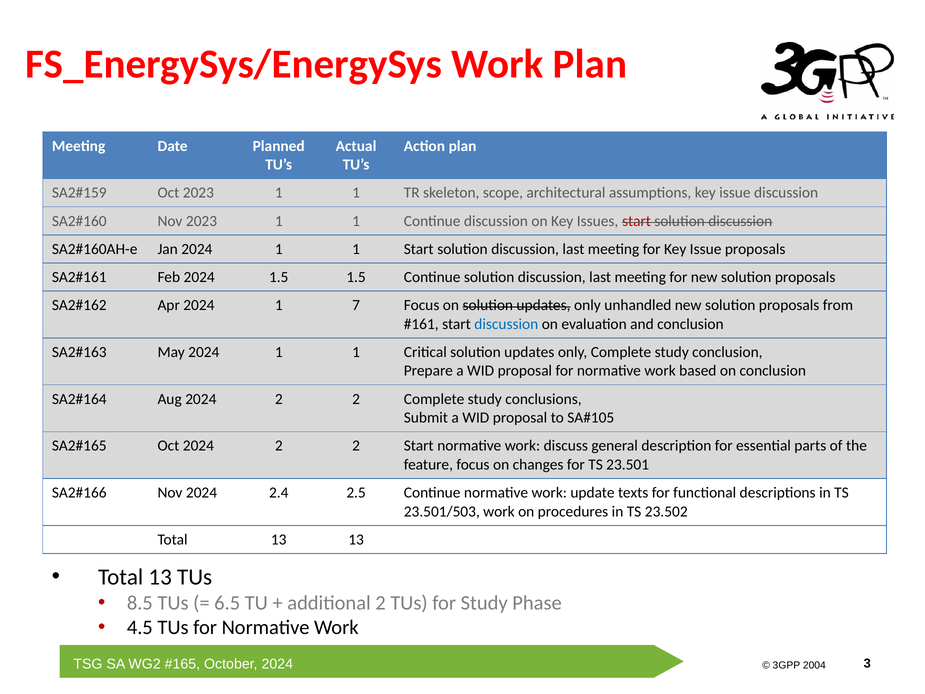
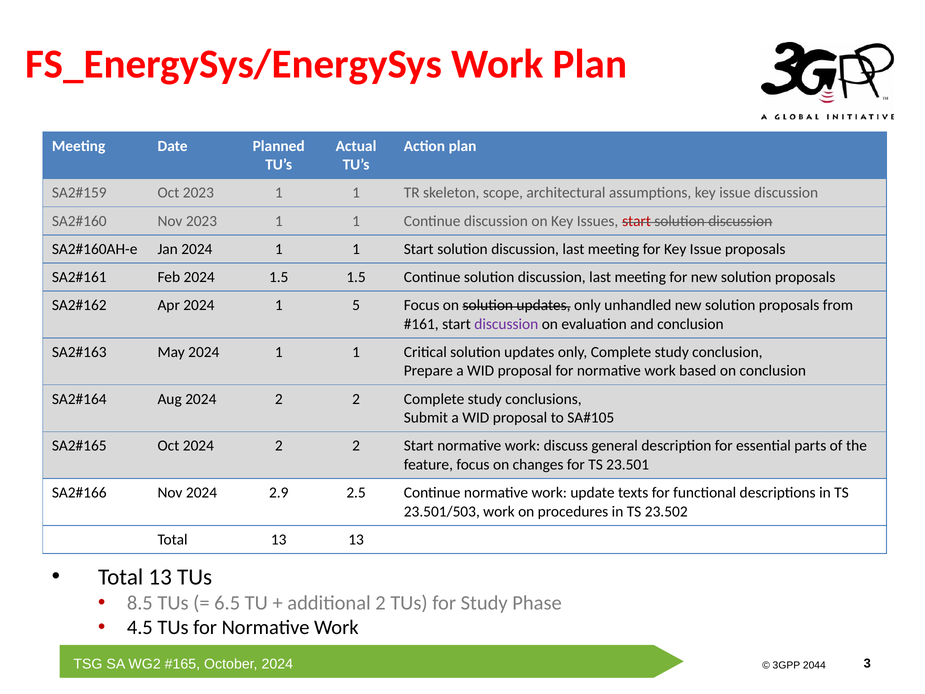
7: 7 -> 5 (356, 305)
discussion colour: blue -> purple (506, 324)
2.4: 2.4 -> 2.9 (279, 493)
2004: 2004 -> 2044 (814, 665)
